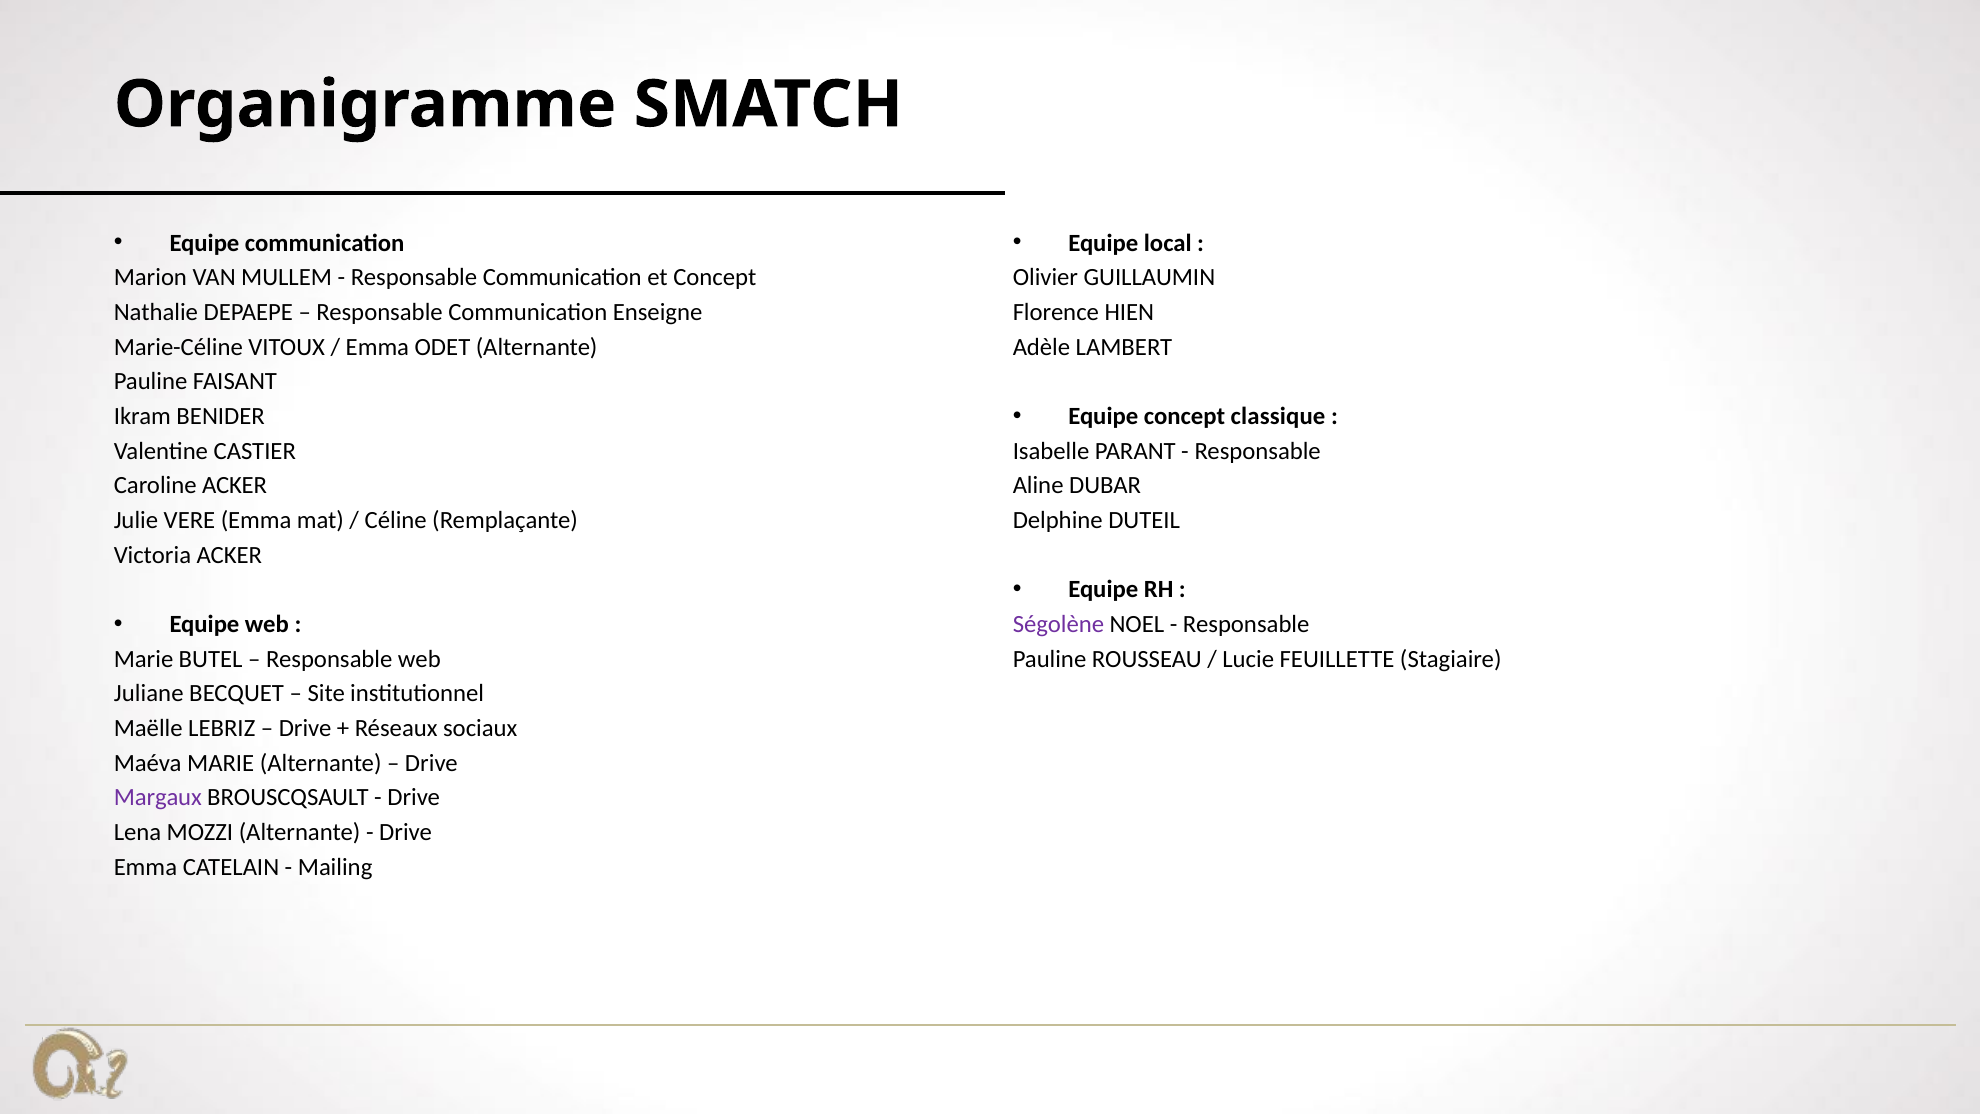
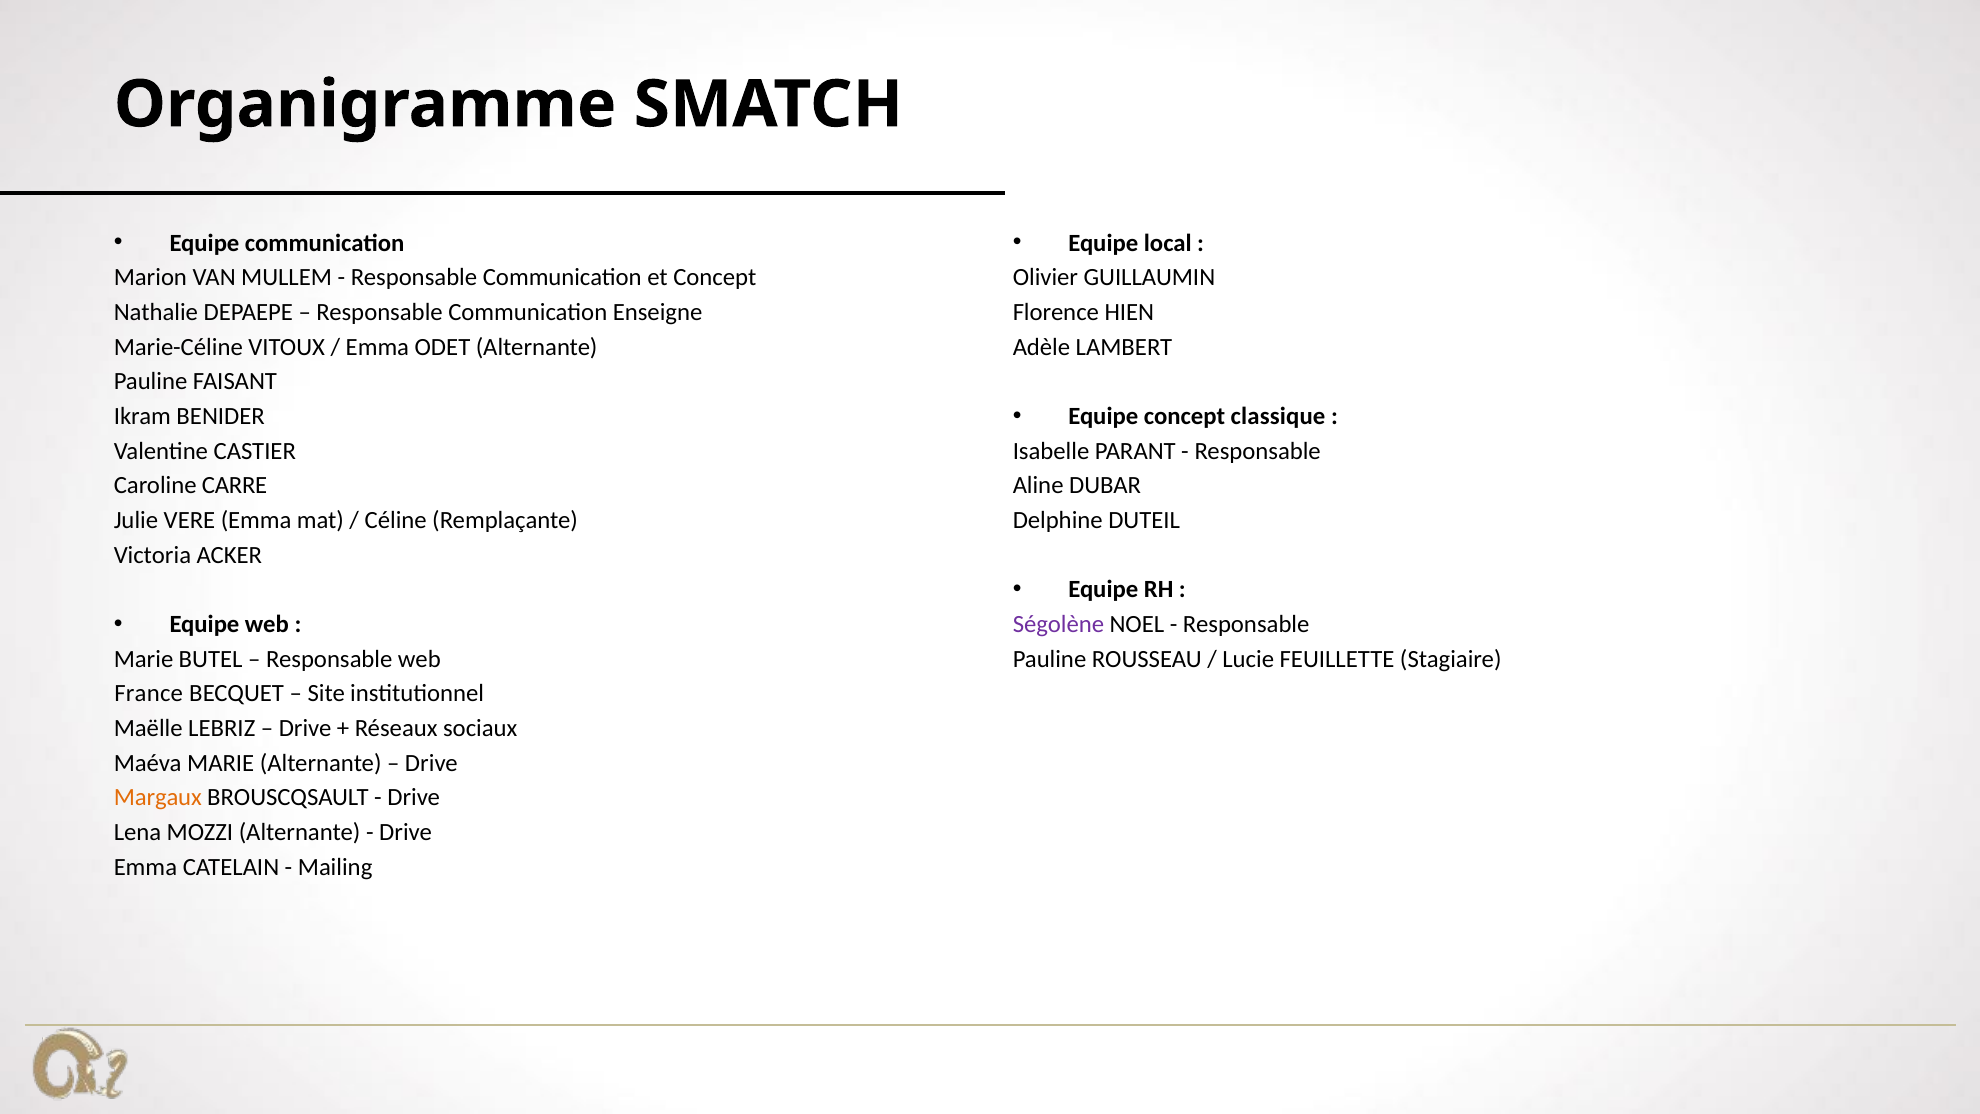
Caroline ACKER: ACKER -> CARRE (235, 486)
Juliane: Juliane -> France (149, 694)
Margaux colour: purple -> orange (158, 798)
